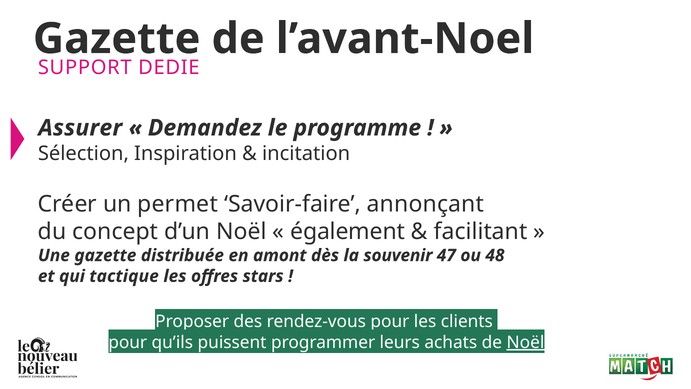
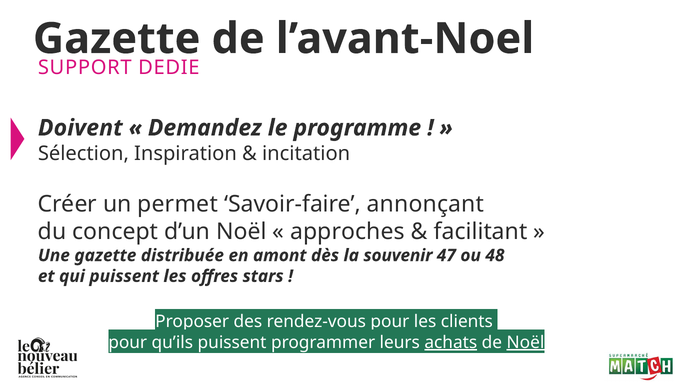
Assurer: Assurer -> Doivent (80, 128)
également: également -> approches (348, 231)
qui tactique: tactique -> puissent (124, 276)
achats underline: none -> present (451, 342)
